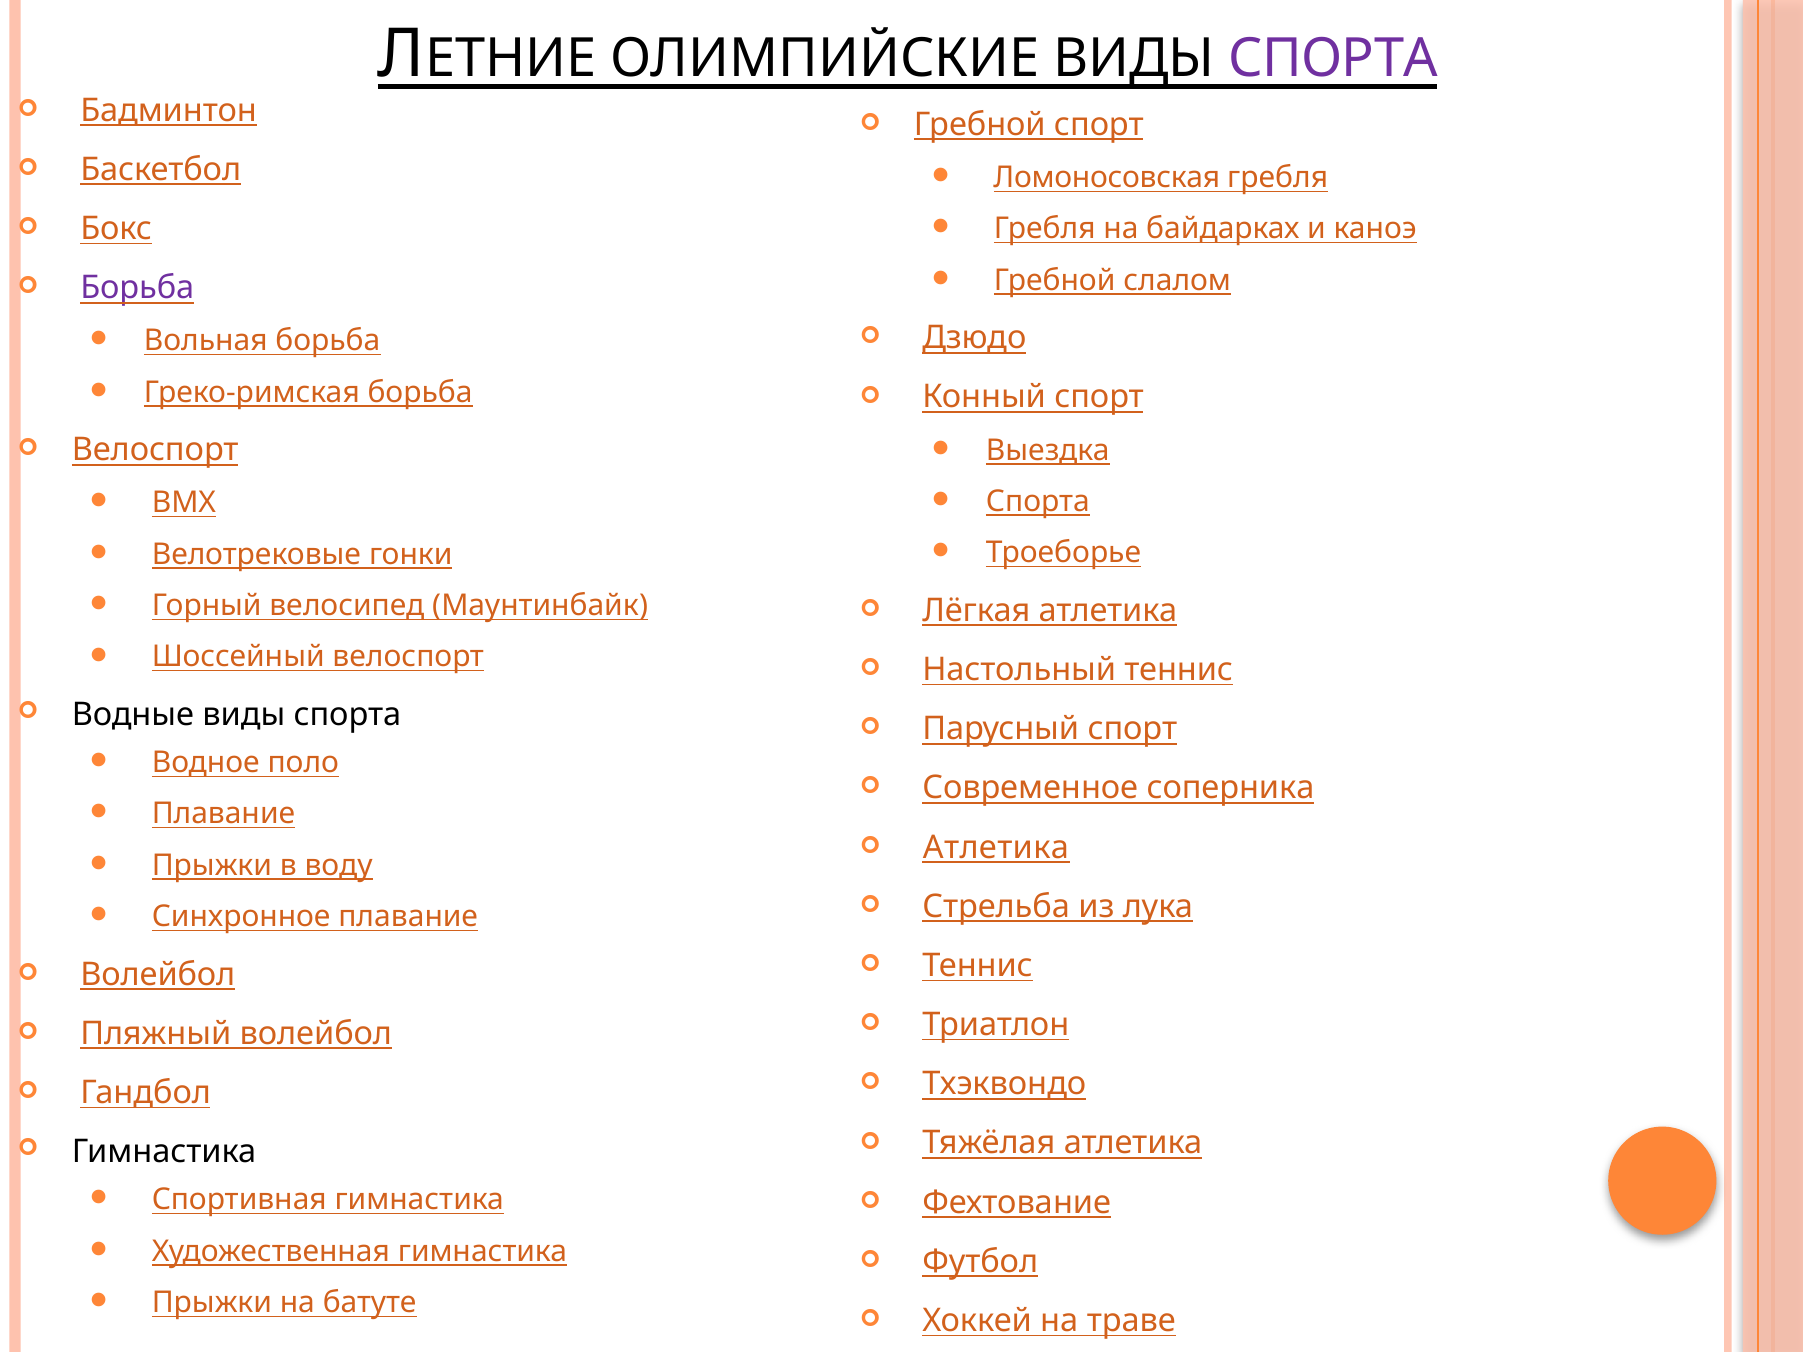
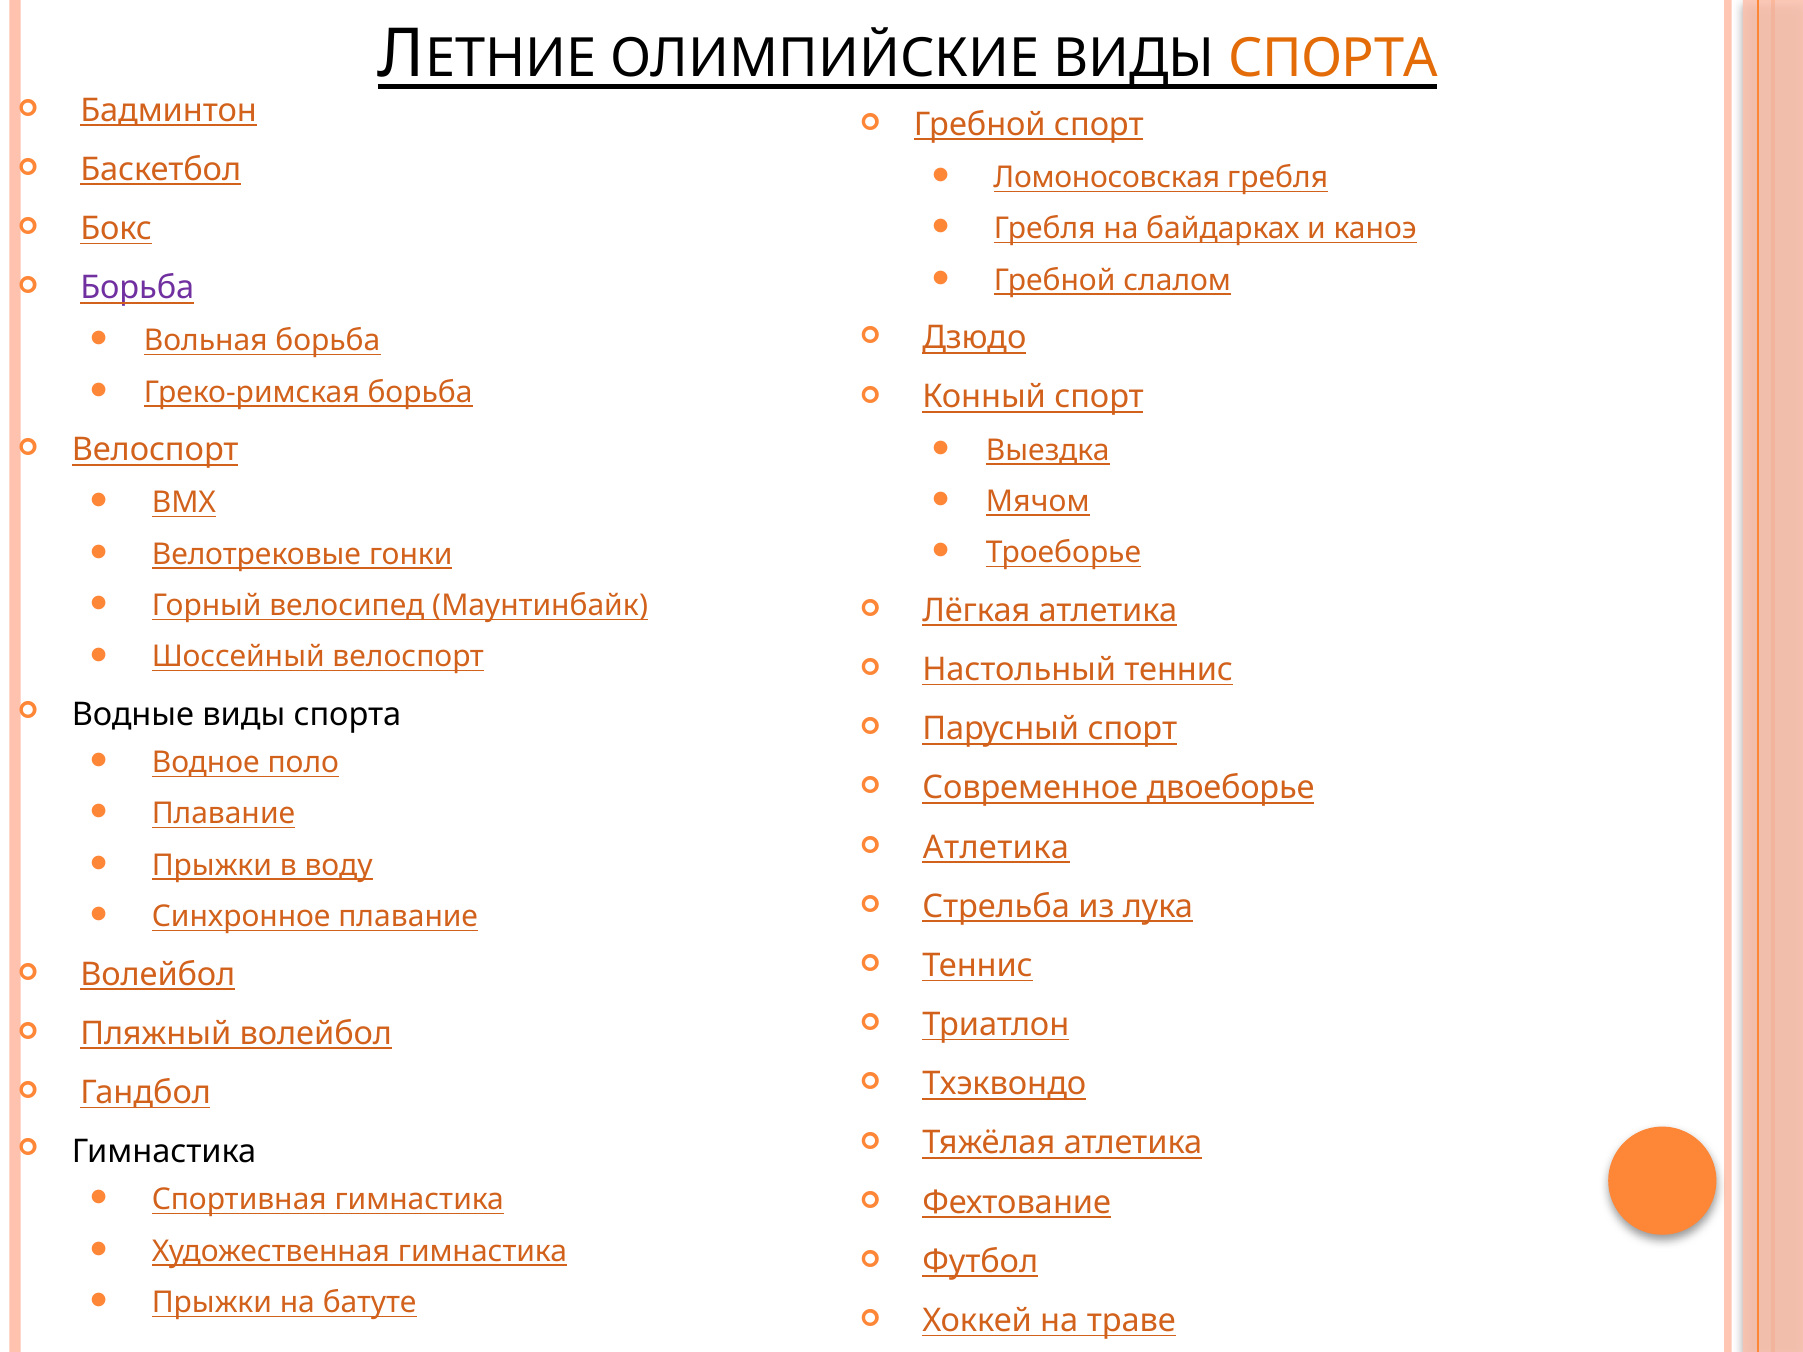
СПОРТА colour: purple -> orange (1333, 59)
Спорта: Спорта -> Мячом (1038, 502)
соперника: соперника -> двоеборье (1231, 788)
